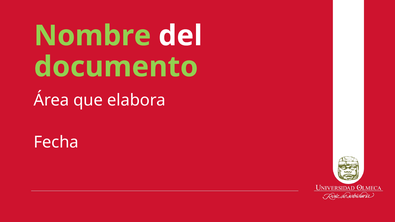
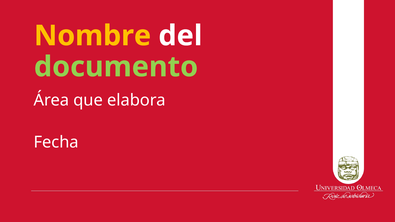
Nombre colour: light green -> yellow (93, 36)
